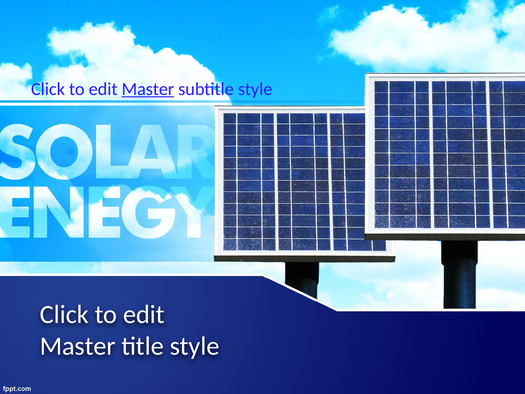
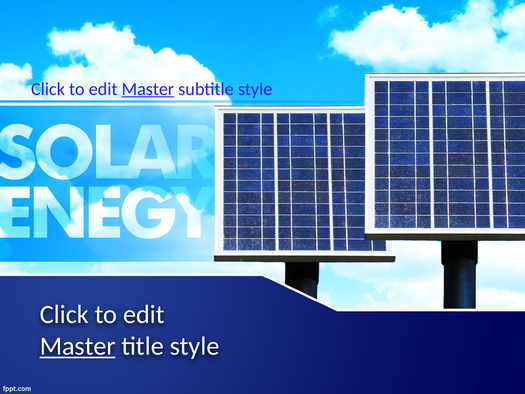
Master underline: none -> present (78, 346)
